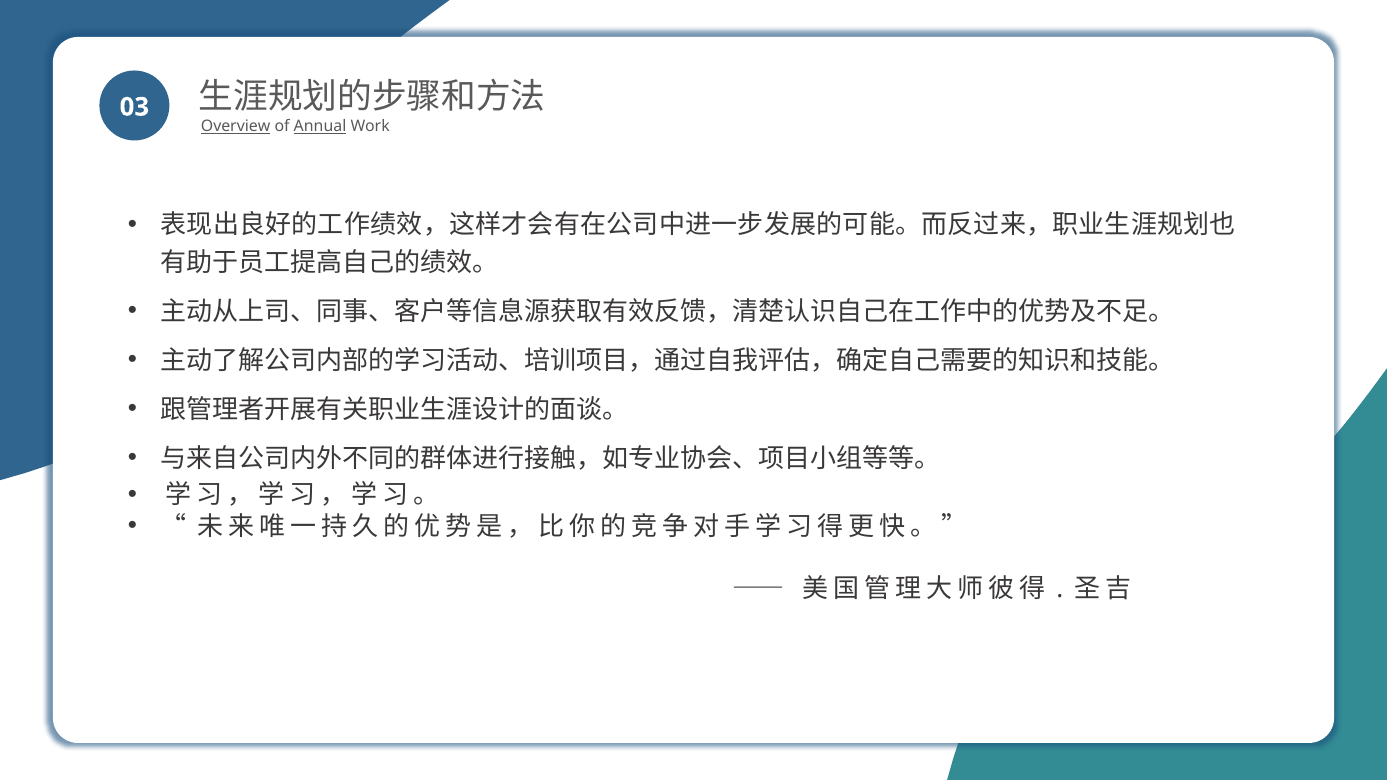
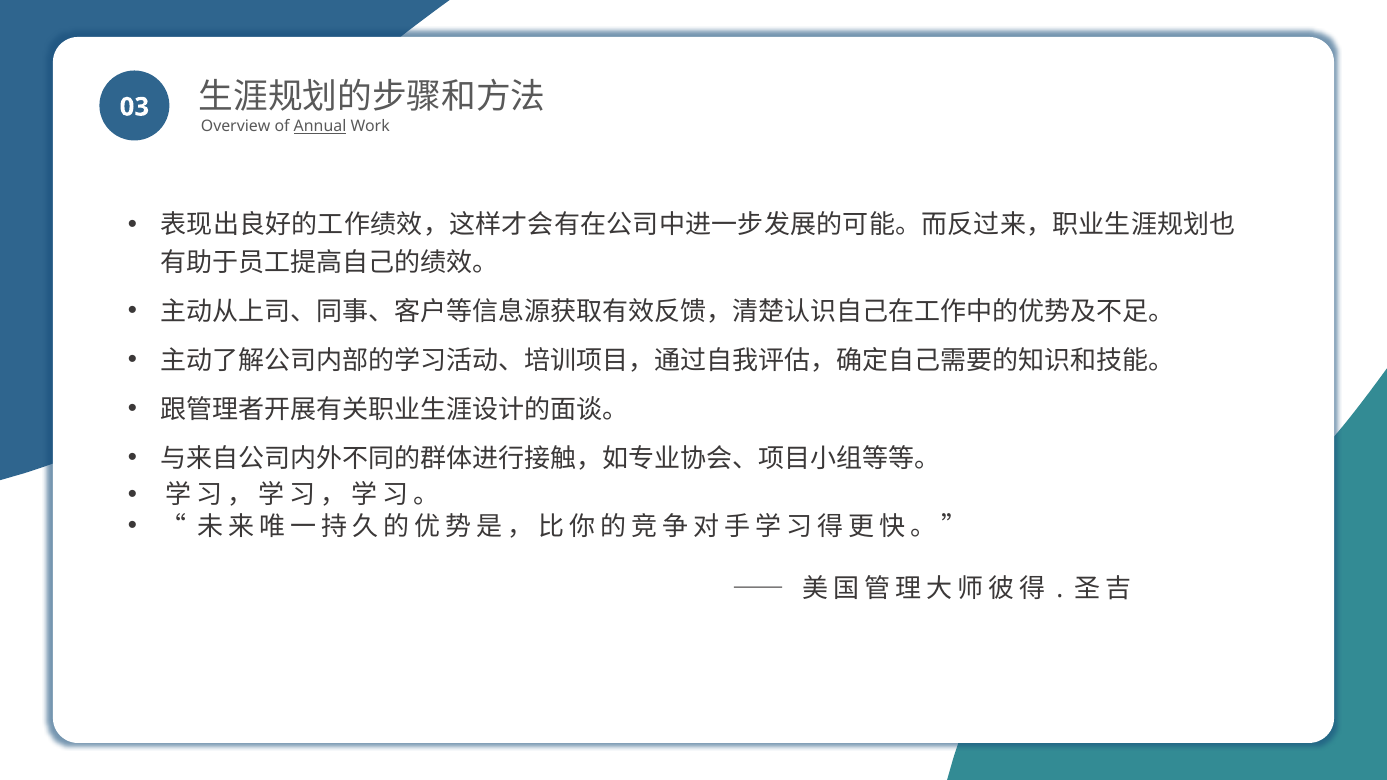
Overview underline: present -> none (236, 126)
